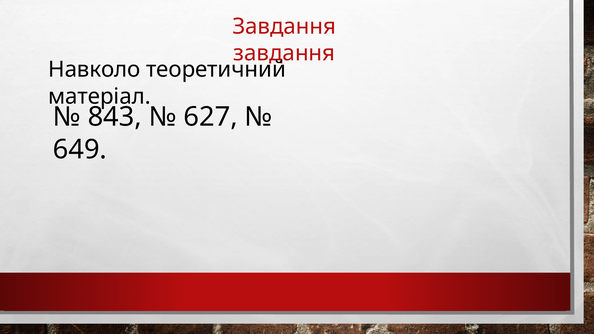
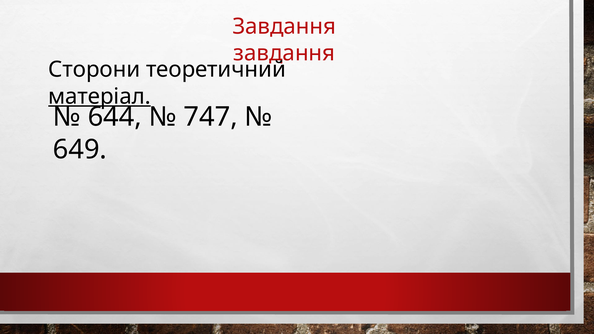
Навколо: Навколо -> Сторони (94, 70)
матеріал underline: none -> present (99, 96)
843: 843 -> 644 (115, 117)
627: 627 -> 747 (211, 117)
